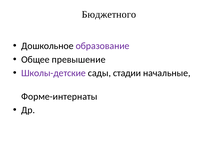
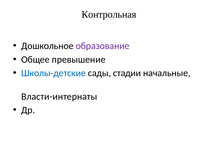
Бюджетного: Бюджетного -> Контрольная (109, 14)
Школы-детские colour: purple -> blue (54, 73)
Форме-интернаты: Форме-интернаты -> Власти-интернаты (59, 96)
